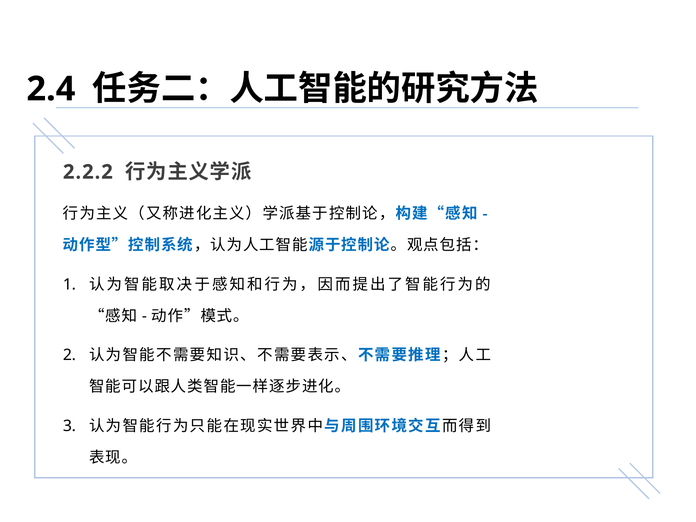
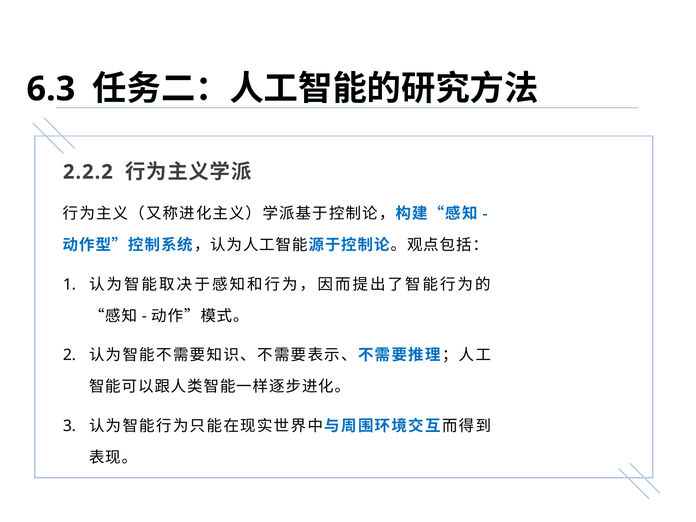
2.4: 2.4 -> 6.3 (51, 89)
